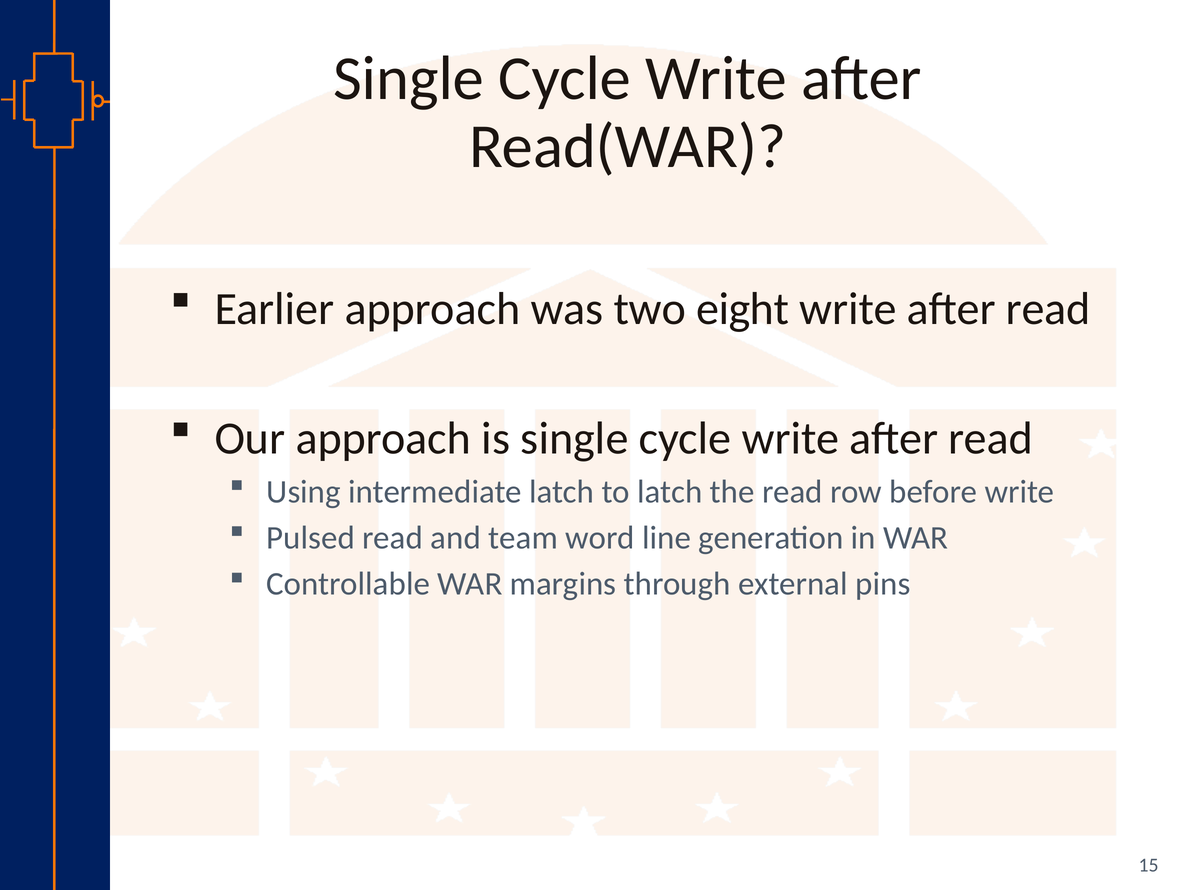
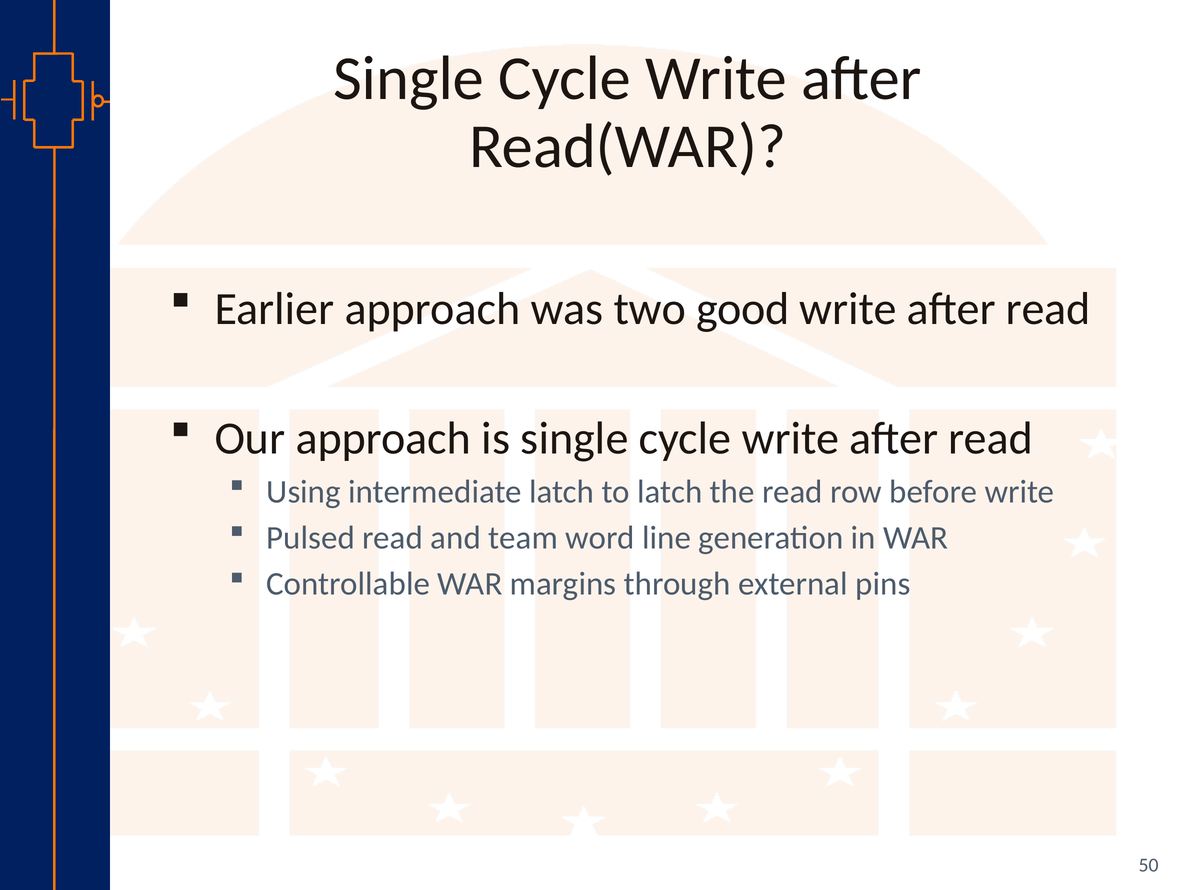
eight: eight -> good (743, 309)
15: 15 -> 50 (1149, 865)
